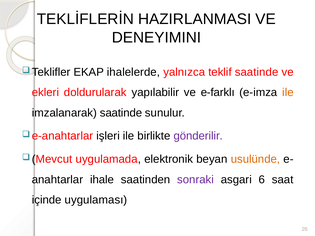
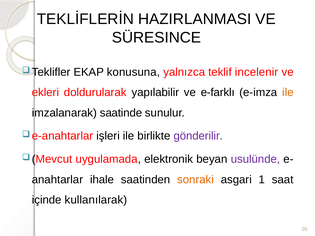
DENEYIMINI: DENEYIMINI -> SÜRESINCE (156, 38)
ihalelerde: ihalelerde -> konusuna (133, 72)
teklif saatinde: saatinde -> incelenir (257, 72)
usulünde colour: orange -> purple (255, 159)
sonraki colour: purple -> orange (196, 180)
6: 6 -> 1 (262, 180)
uygulaması: uygulaması -> kullanılarak (96, 200)
